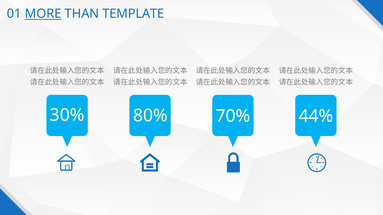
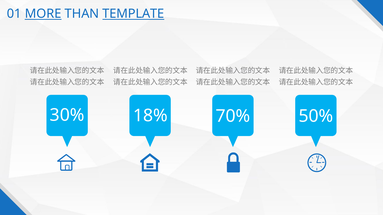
TEMPLATE underline: none -> present (133, 14)
80%: 80% -> 18% (150, 116)
44%: 44% -> 50% (316, 116)
